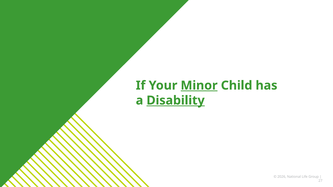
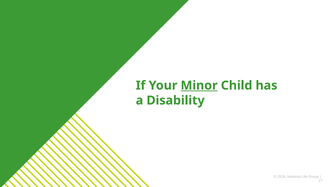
Disability underline: present -> none (176, 101)
